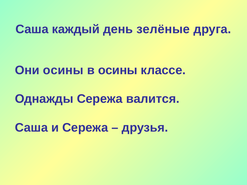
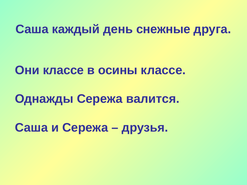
зелёные: зелёные -> снежные (163, 29)
Они осины: осины -> классе (63, 70)
